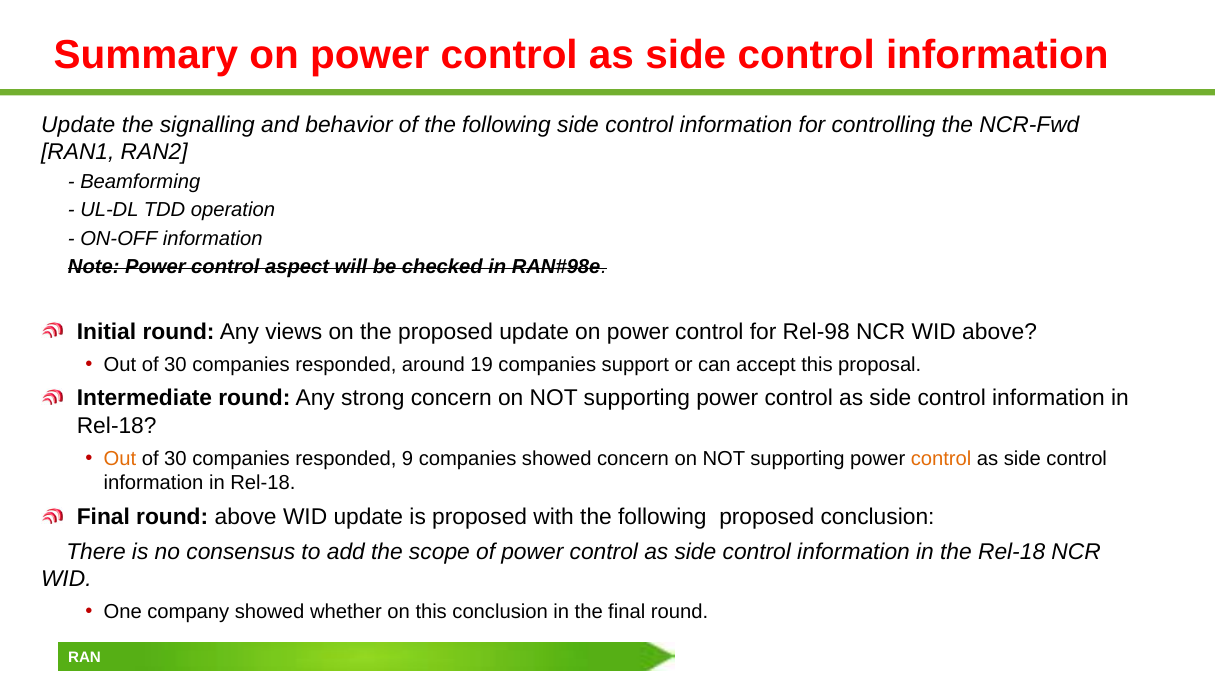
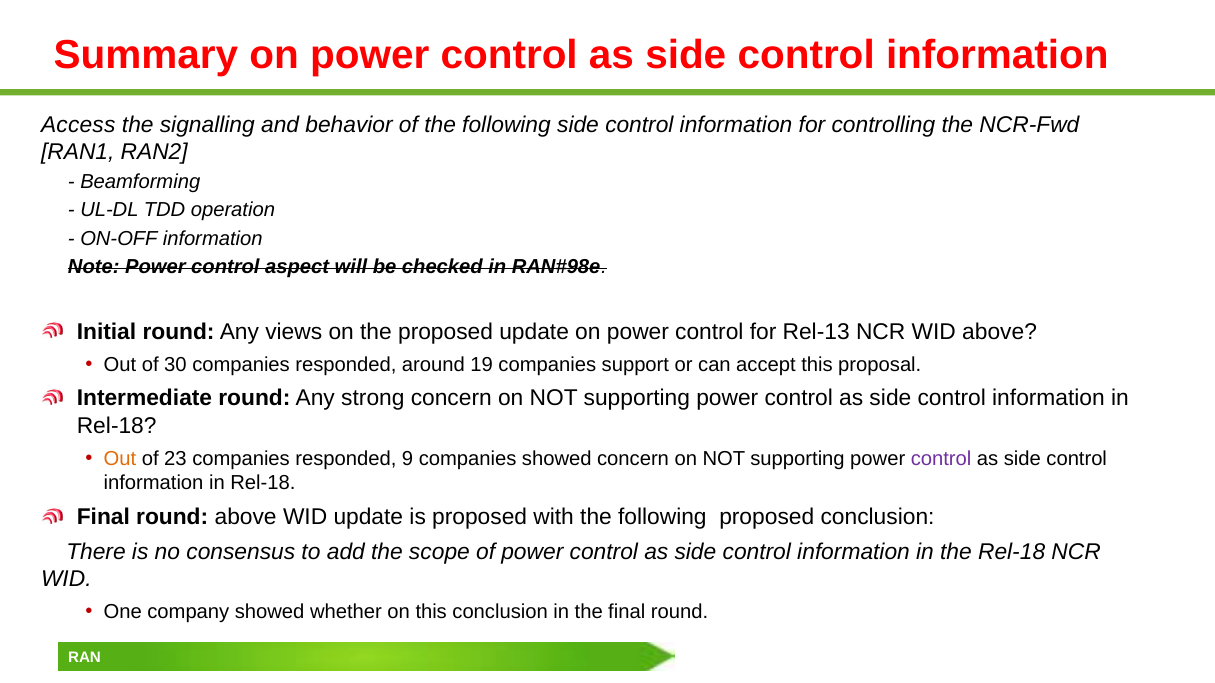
Update: Update -> Access (78, 125)
Rel-98: Rel-98 -> Rel-13 (816, 332)
30: 30 -> 23 (175, 459)
control colour: orange -> purple (941, 459)
